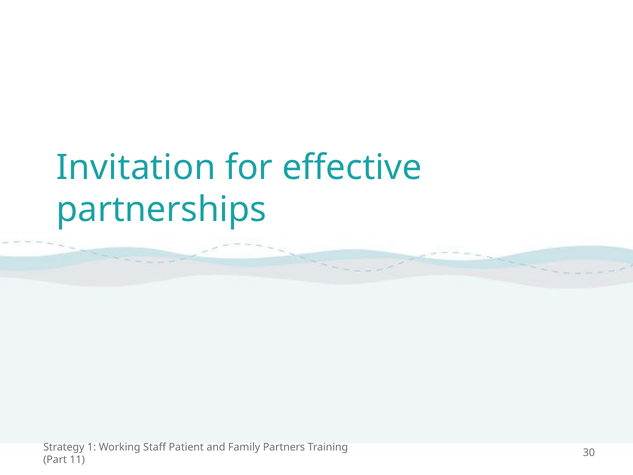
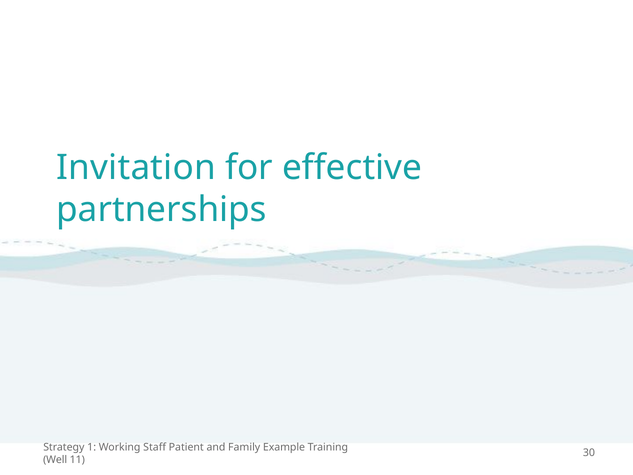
Partners: Partners -> Example (284, 447)
Part: Part -> Well (55, 460)
